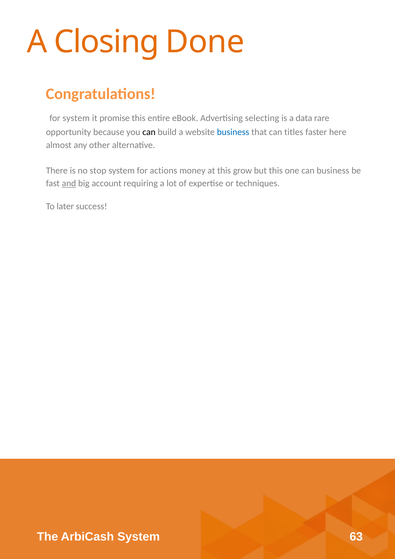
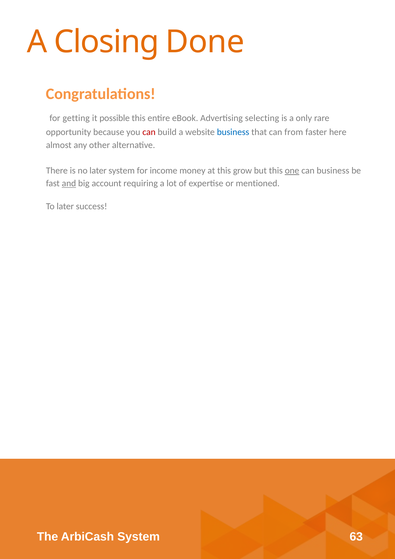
for system: system -> getting (76, 118)
promise: promise -> possible (115, 118)
data: data -> only (304, 118)
can colour: black -> red (149, 132)
titles: titles -> from (294, 132)
no stop: stop -> later (98, 171)
actions: actions -> income (164, 171)
one underline: none -> present (292, 171)
techniques: techniques -> mentioned (258, 183)
